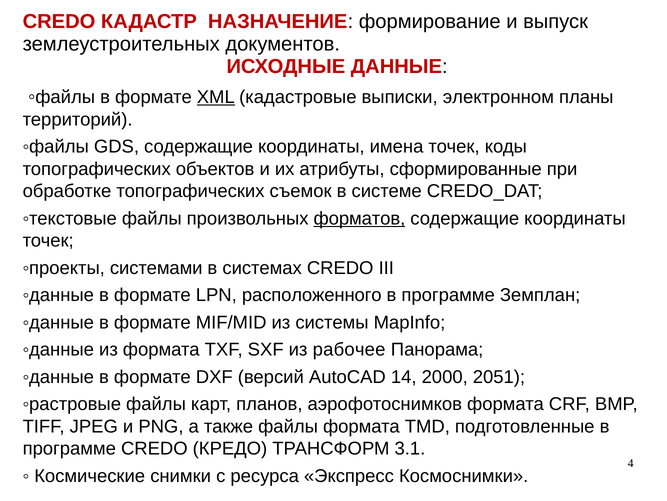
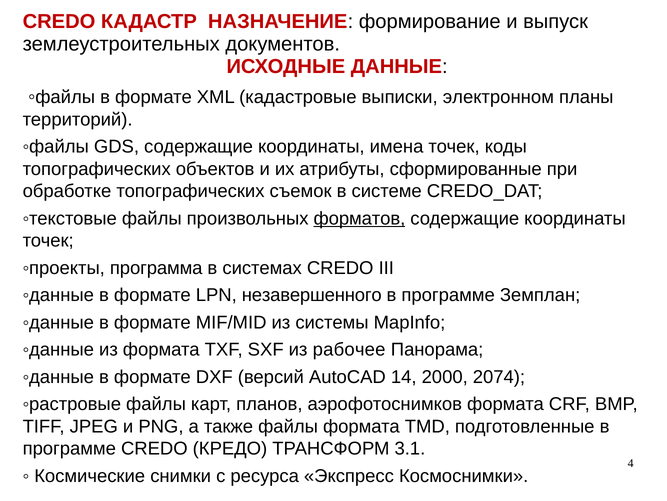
XML underline: present -> none (216, 97)
системами: системами -> программа (156, 268)
расположенного: расположенного -> незавершенного (312, 295)
2051: 2051 -> 2074 (499, 376)
